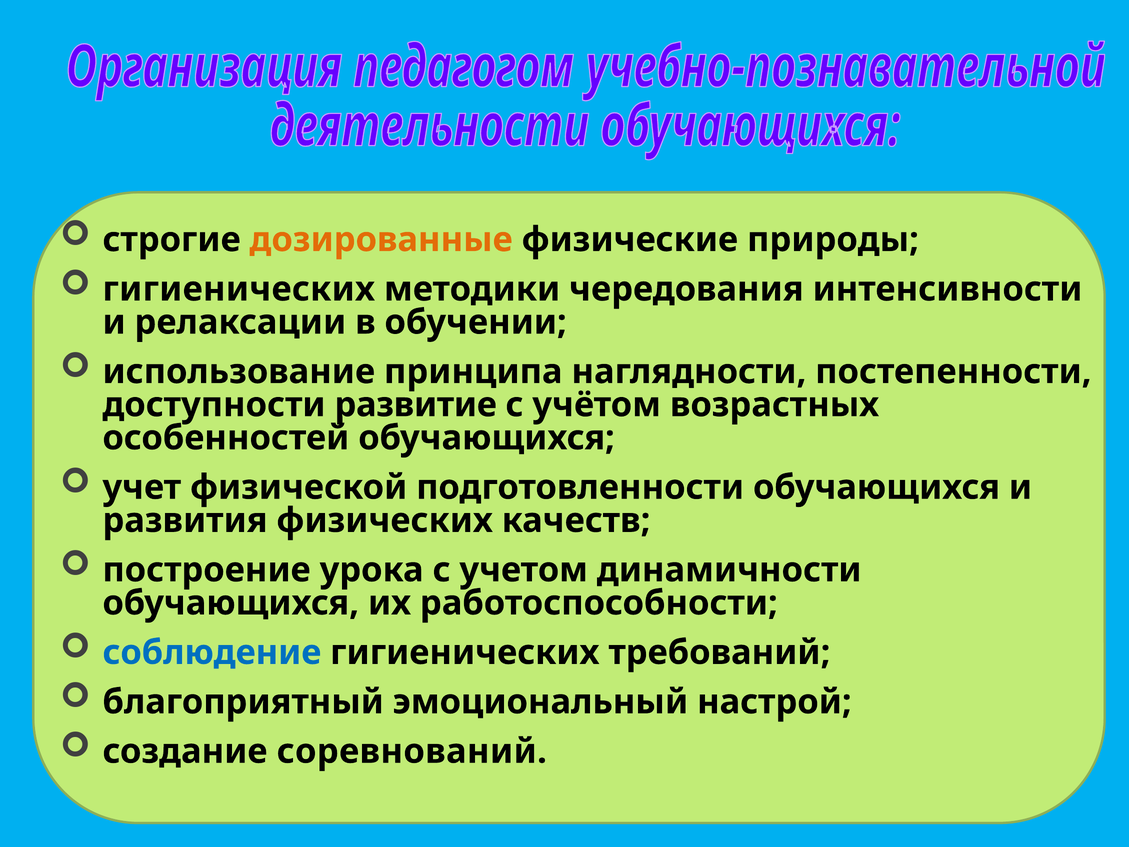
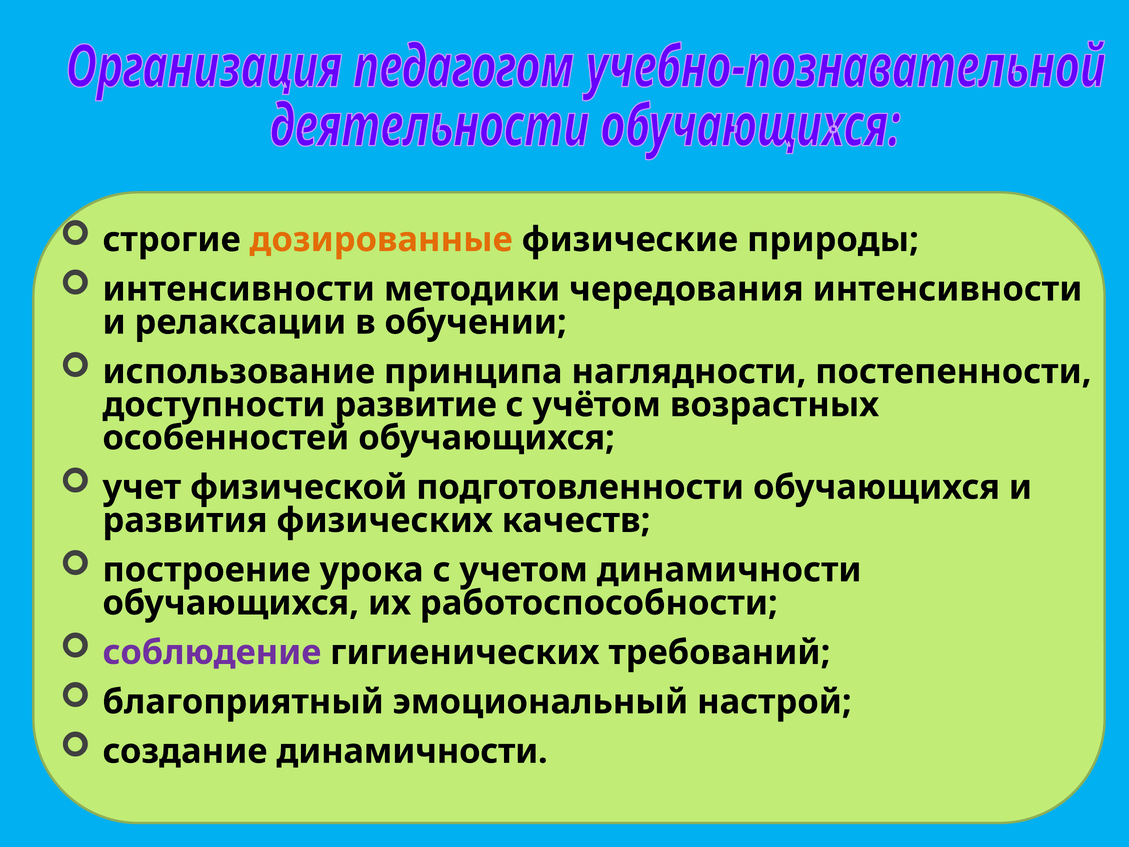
гигиенических: гигиенических -> интенсивности (239, 289)
соблюдение colour: blue -> purple (212, 652)
создание соревнований: соревнований -> динамичности (412, 751)
